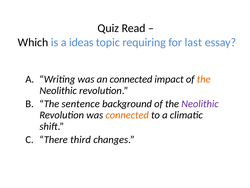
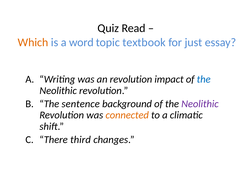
Which colour: black -> orange (33, 42)
ideas: ideas -> word (81, 42)
requiring: requiring -> textbook (144, 42)
last: last -> just (193, 42)
an connected: connected -> revolution (131, 79)
the colour: orange -> blue (204, 79)
